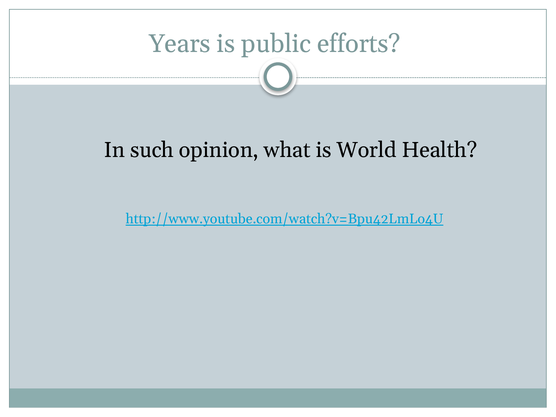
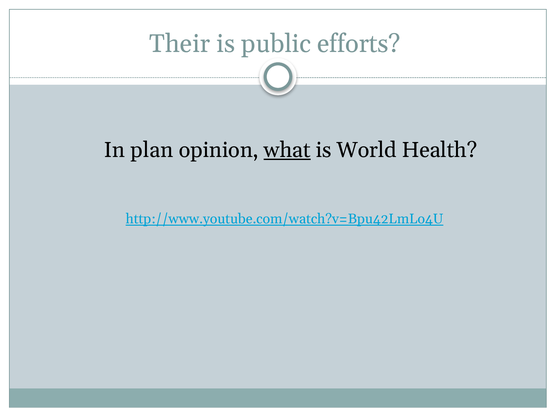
Years: Years -> Their (180, 44)
such: such -> plan (152, 150)
what underline: none -> present (287, 150)
